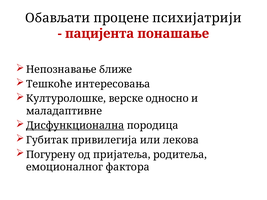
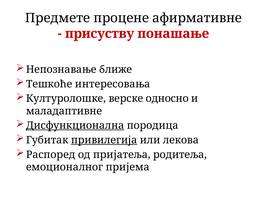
Обављати: Обављати -> Предмете (58, 18)
психијатрији: психијатрији -> афирмативне (197, 18)
пацијента: пацијента -> присуству (100, 34)
привилегија underline: none -> present (104, 140)
Погурену: Погурену -> Распоред (51, 155)
фактора: фактора -> пријема (128, 167)
